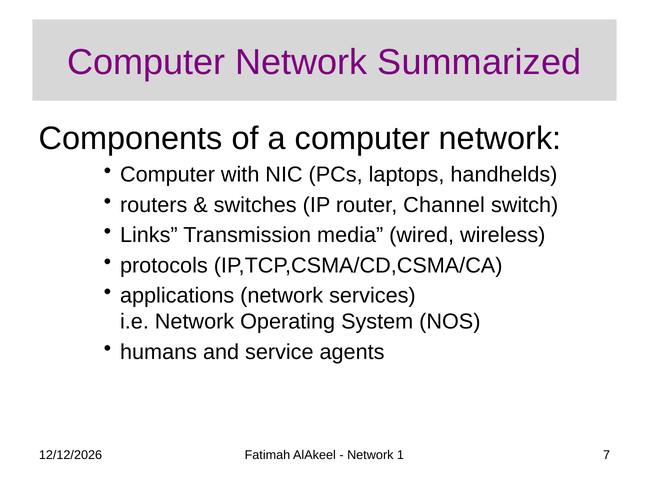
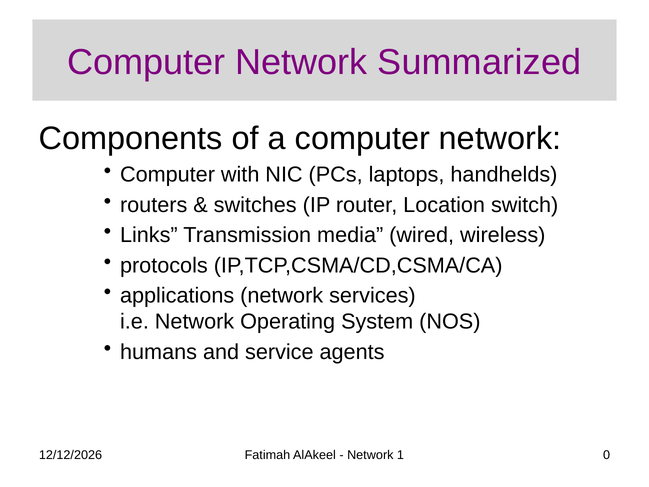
Channel: Channel -> Location (444, 205)
7: 7 -> 0 (607, 455)
